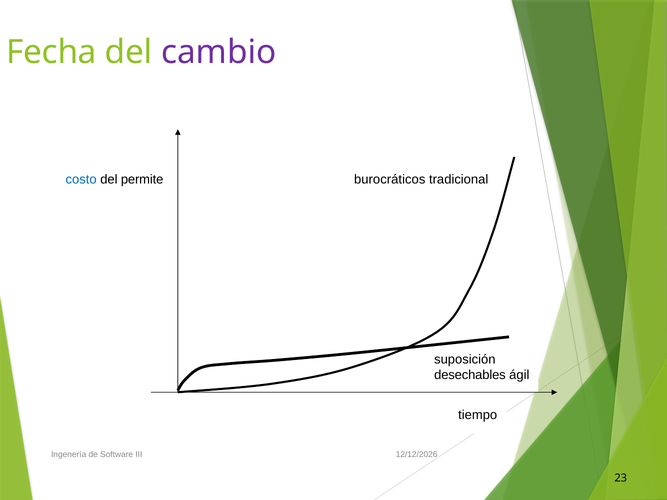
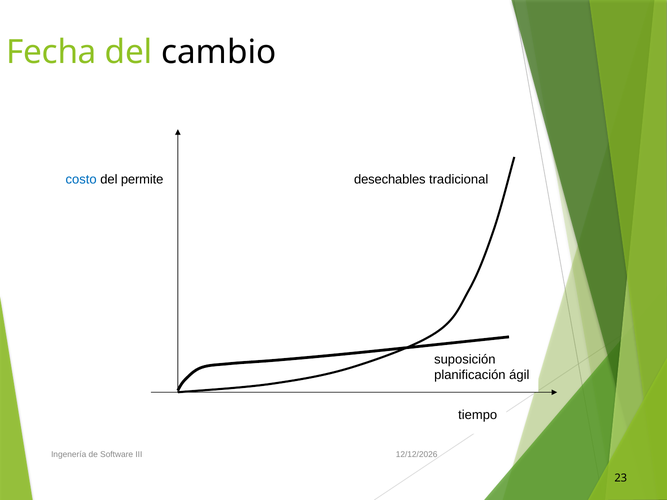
cambio colour: purple -> black (219, 52)
burocráticos: burocráticos -> desechables (390, 180)
desechables: desechables -> planificación (470, 375)
